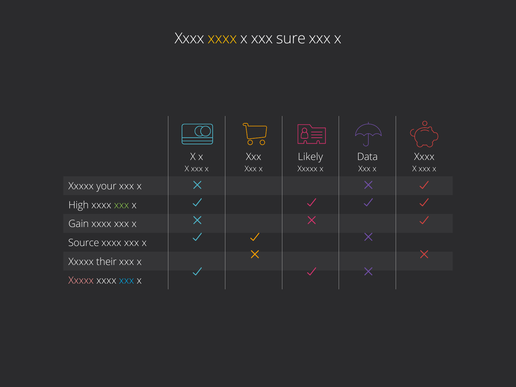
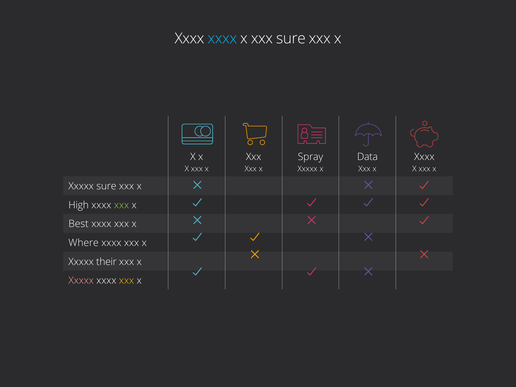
xxxx colour: yellow -> light blue (222, 39)
Likely: Likely -> Spray (310, 157)
Xxxxx your: your -> sure (106, 186)
Gain: Gain -> Best (79, 224)
Source: Source -> Where (84, 243)
xxx colour: light blue -> yellow (127, 281)
